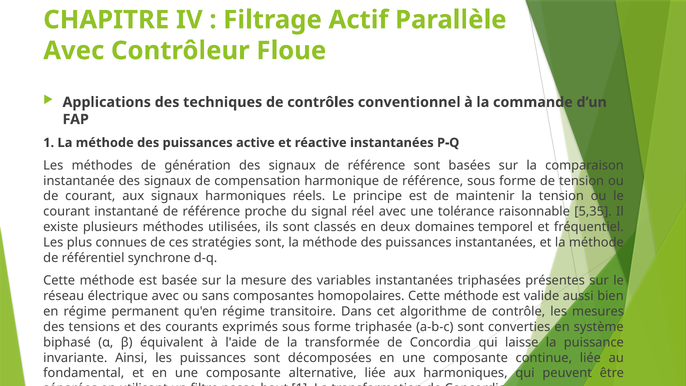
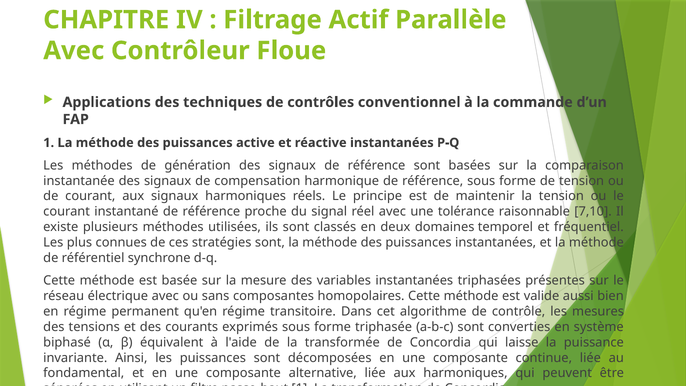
5,35: 5,35 -> 7,10 (593, 212)
